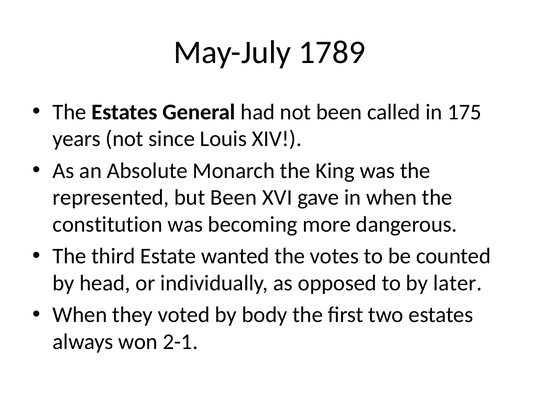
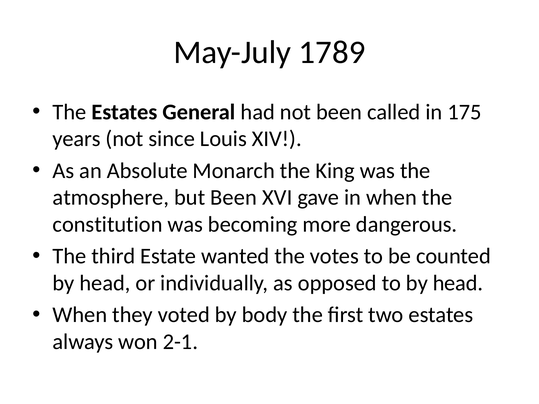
represented: represented -> atmosphere (111, 198)
to by later: later -> head (458, 283)
